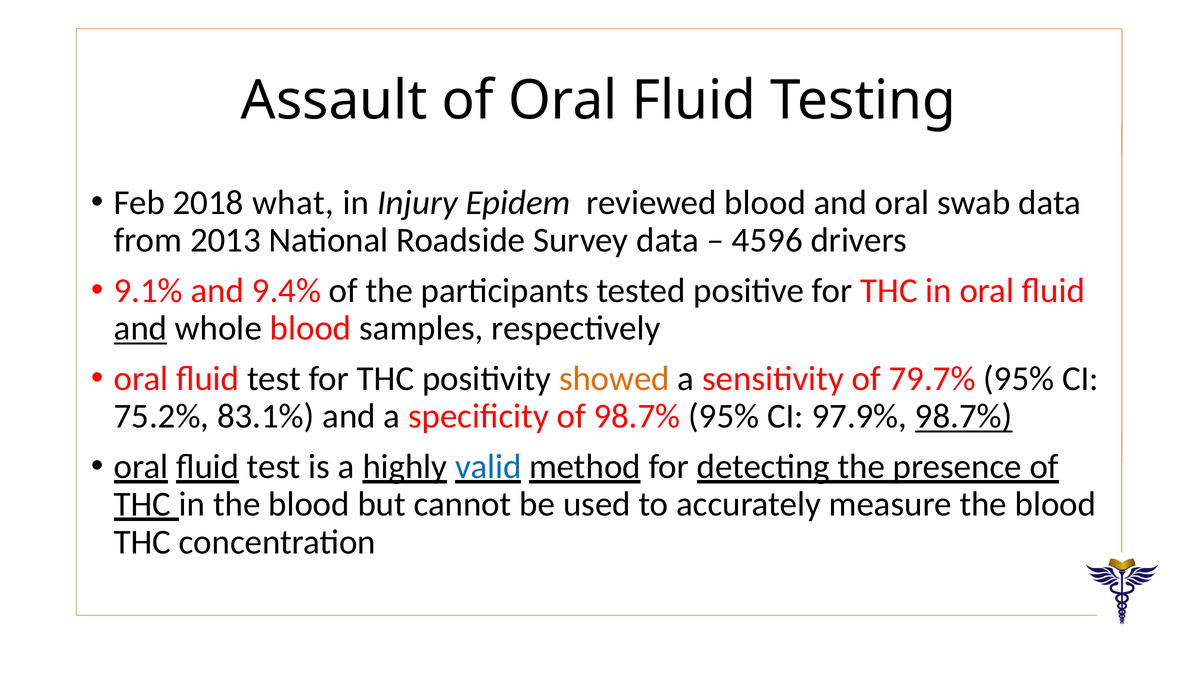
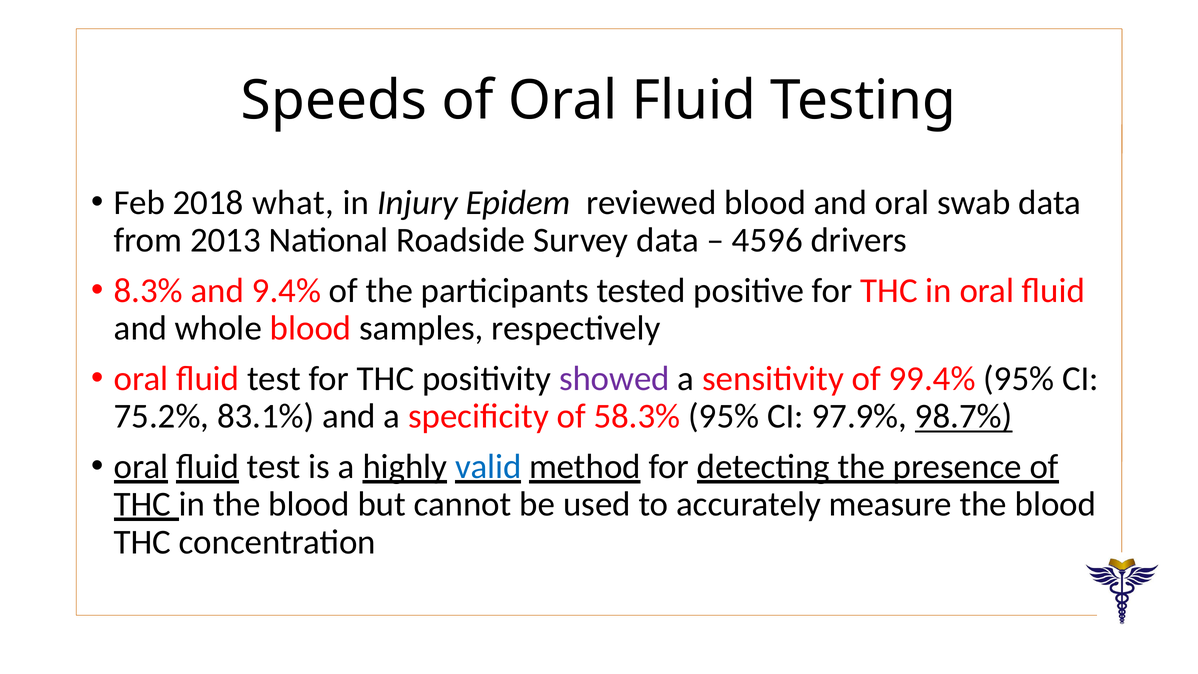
Assault: Assault -> Speeds (334, 101)
9.1%: 9.1% -> 8.3% (148, 291)
and underline: present -> none (140, 328)
showed colour: orange -> purple (614, 378)
79.7%: 79.7% -> 99.4% (932, 378)
of 98.7%: 98.7% -> 58.3% (637, 416)
